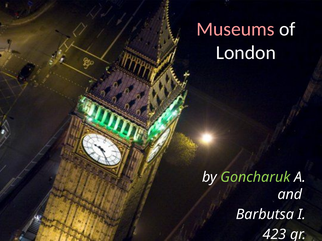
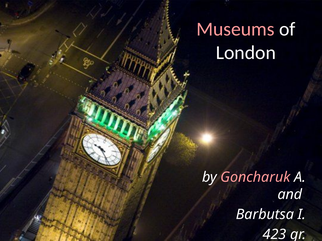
Goncharuk colour: light green -> pink (255, 178)
